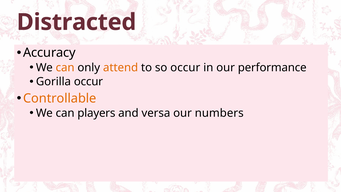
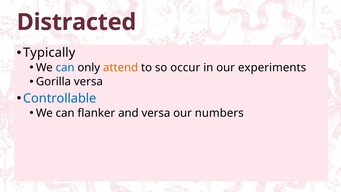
Accuracy: Accuracy -> Typically (49, 53)
can colour: orange -> blue (65, 68)
performance: performance -> experiments (272, 68)
Gorilla occur: occur -> versa (88, 82)
Controllable colour: orange -> blue (60, 98)
players: players -> flanker (96, 113)
